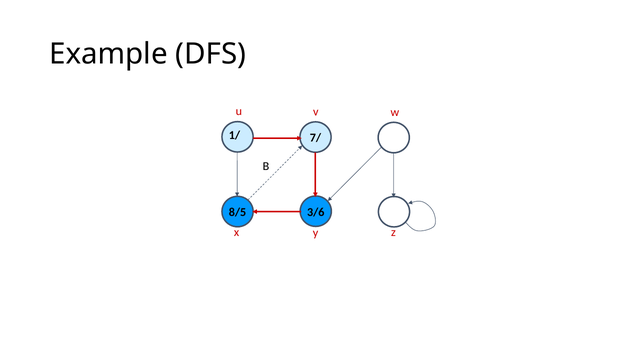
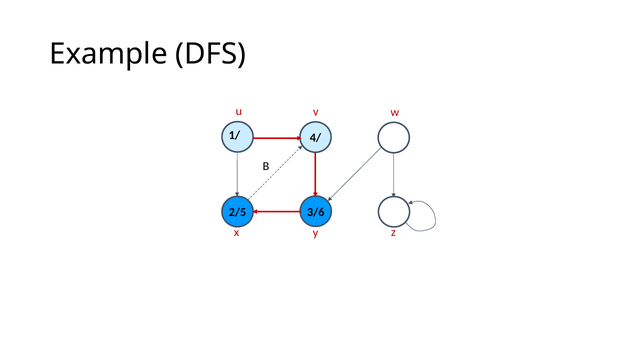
7/: 7/ -> 4/ (316, 138)
8/5: 8/5 -> 2/5 (238, 213)
